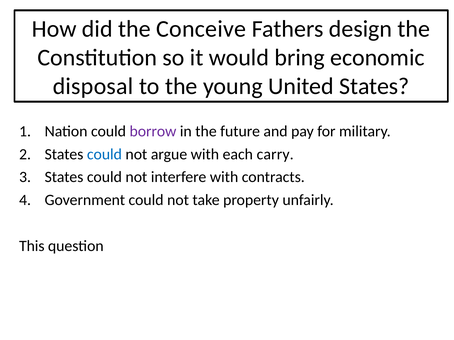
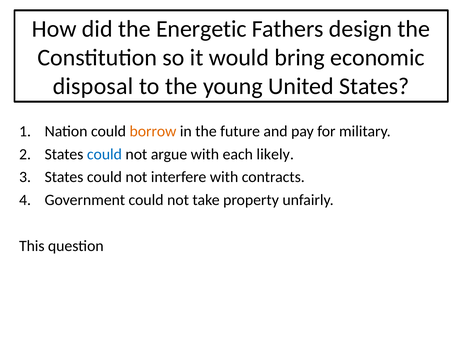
Conceive: Conceive -> Energetic (201, 29)
borrow colour: purple -> orange (153, 131)
carry: carry -> likely (275, 154)
